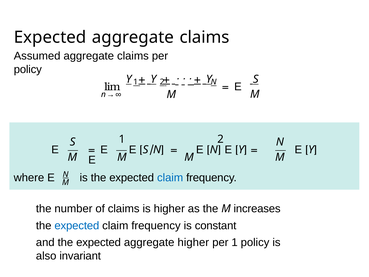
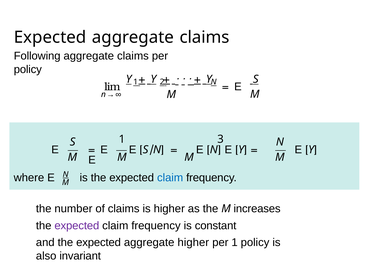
Assumed: Assumed -> Following (37, 56)
2: 2 -> 3 (220, 139)
expected colour: blue -> purple (77, 226)
